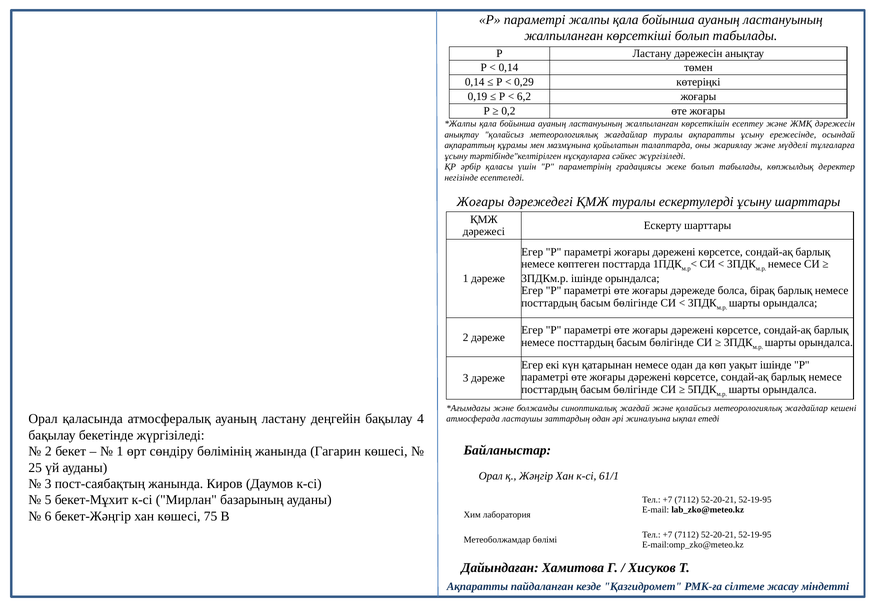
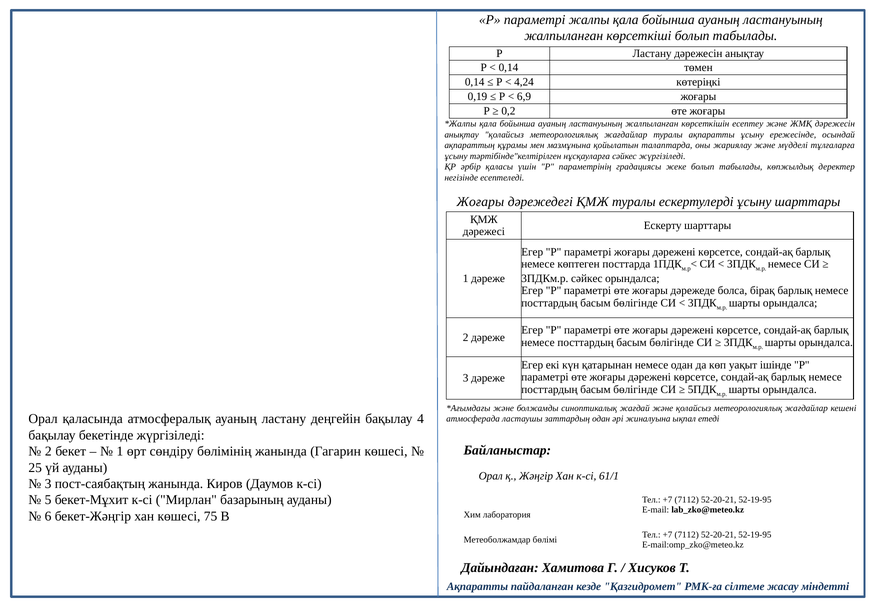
0,29: 0,29 -> 4,24 (524, 82)
6,2: 6,2 -> 6,9 (524, 96)
3ПДКм.р ішінде: ішінде -> сәйкес (587, 278)
